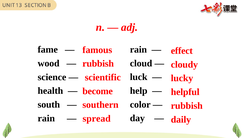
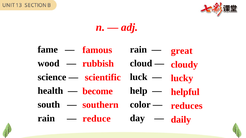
effect: effect -> great (182, 51)
rubbish: rubbish -> reduces (187, 106)
spread: spread -> reduce (97, 119)
